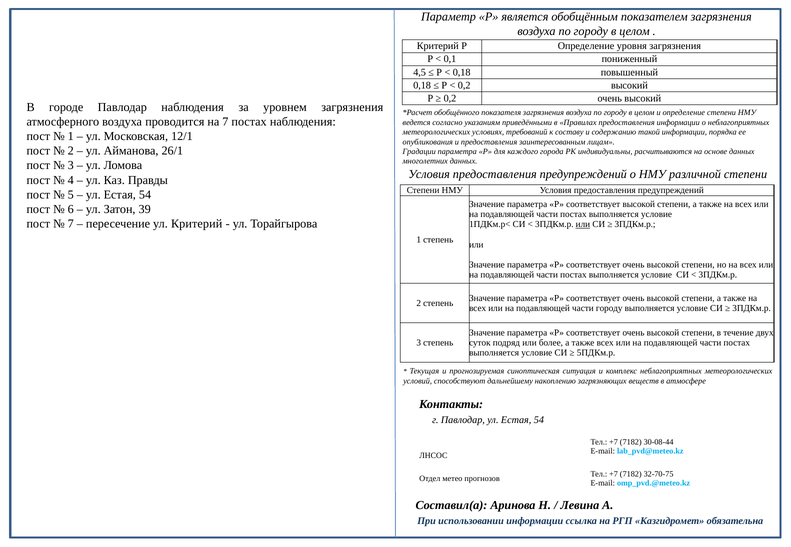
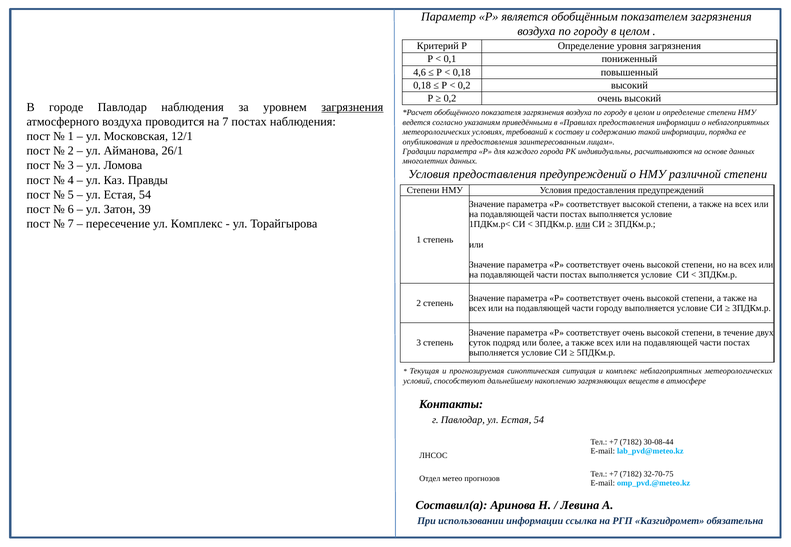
4,5: 4,5 -> 4,6 (420, 72)
загрязнения underline: none -> present (352, 107)
ул Критерий: Критерий -> Комплекс (197, 224)
